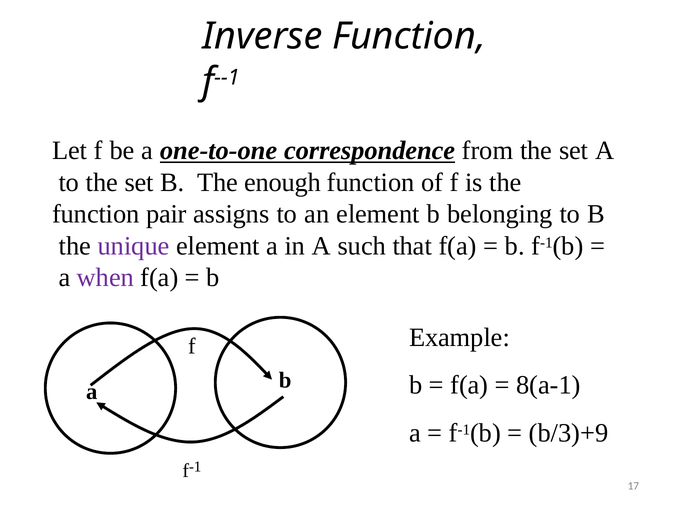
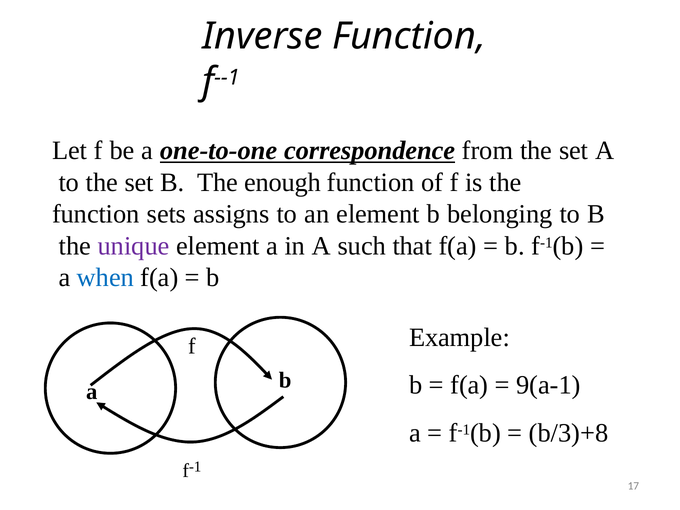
pair: pair -> sets (167, 214)
when colour: purple -> blue (105, 278)
8(a-1: 8(a-1 -> 9(a-1 (548, 385)
b/3)+9: b/3)+9 -> b/3)+8 (569, 433)
